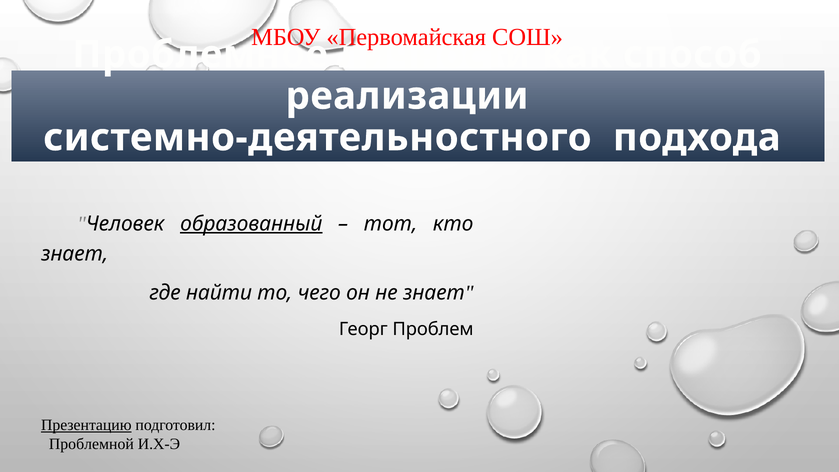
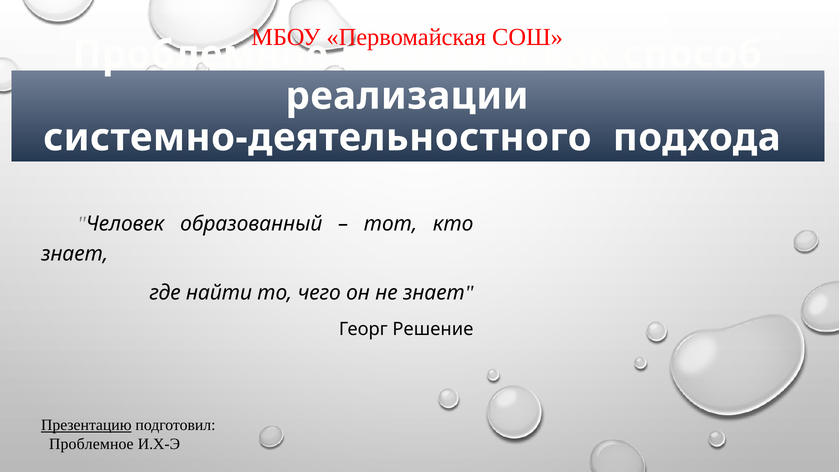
образованный underline: present -> none (251, 224)
Проблем: Проблем -> Решение (433, 329)
Проблемной: Проблемной -> Проблемное (91, 444)
